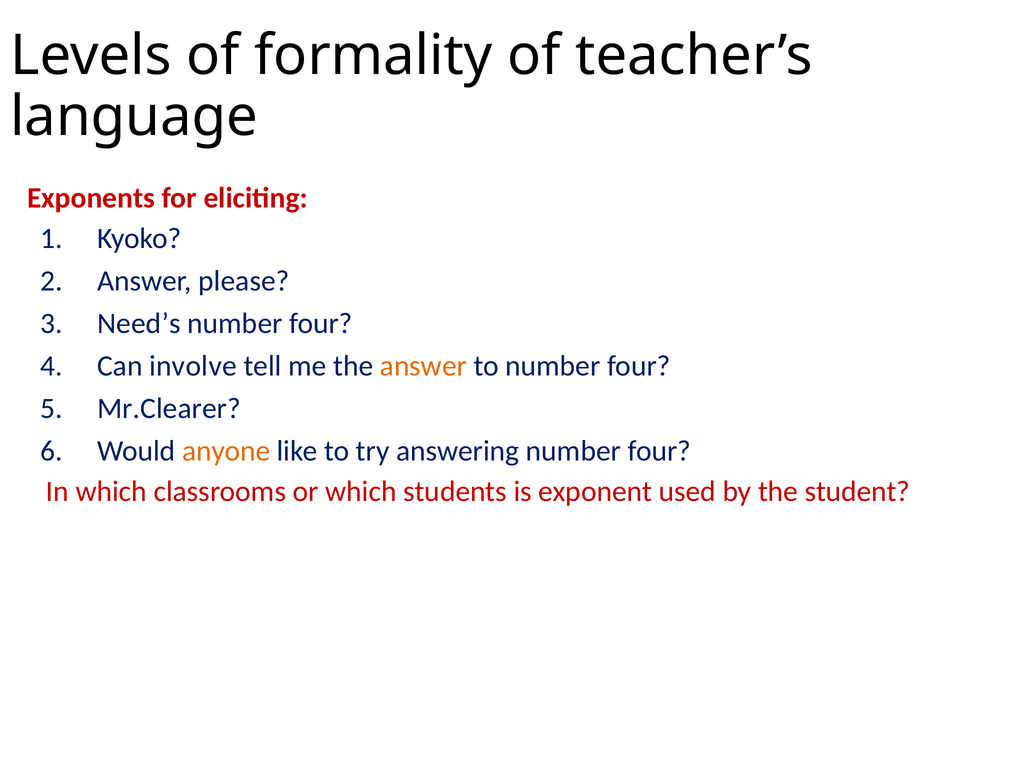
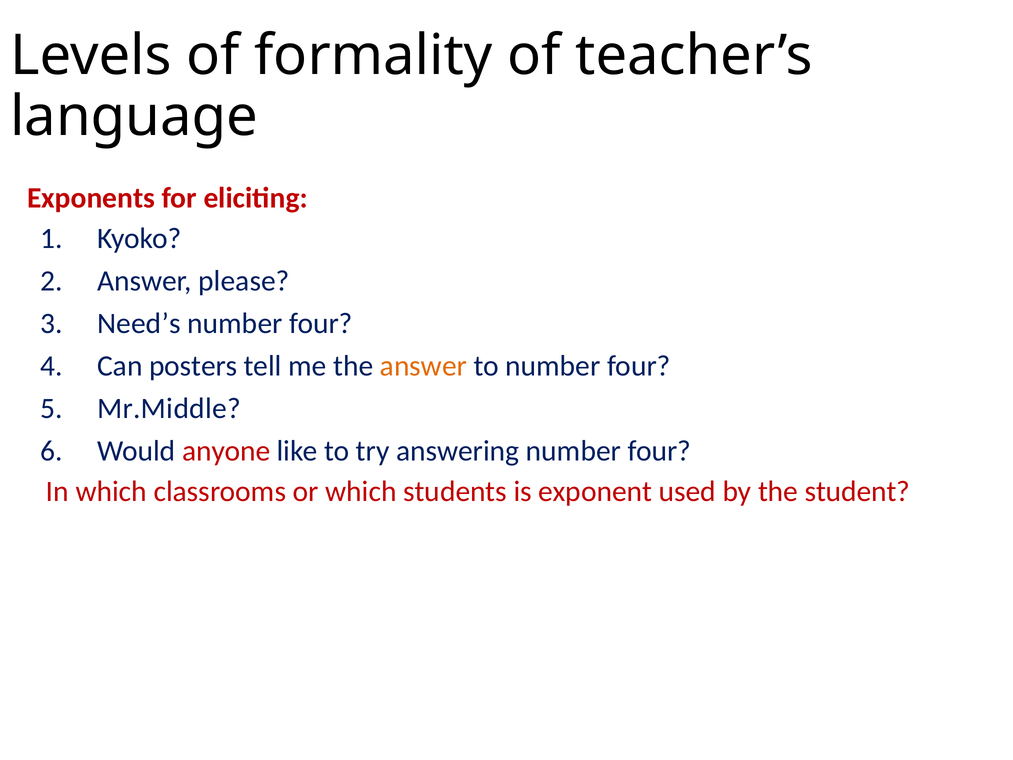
involve: involve -> posters (193, 366)
Mr.Clearer: Mr.Clearer -> Mr.Middle (169, 408)
anyone colour: orange -> red (226, 451)
